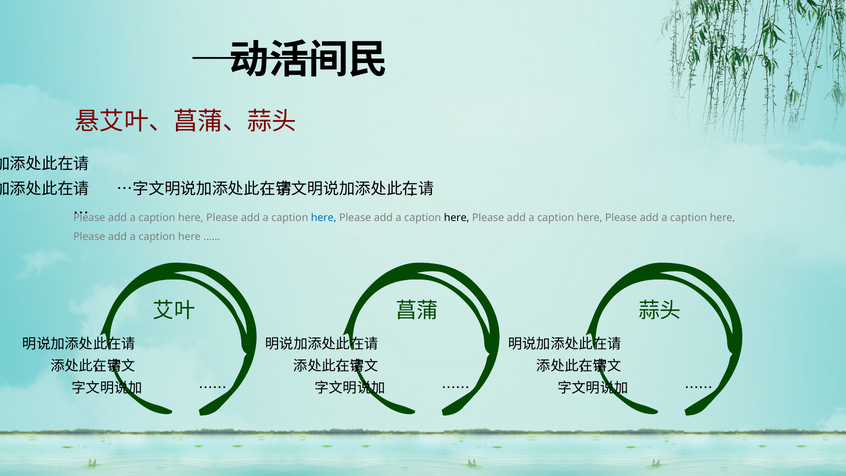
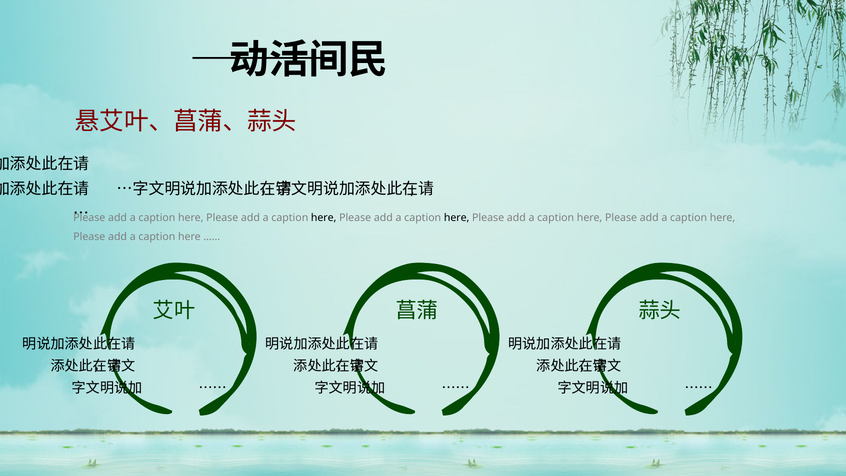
here colour: blue -> black (324, 217)
